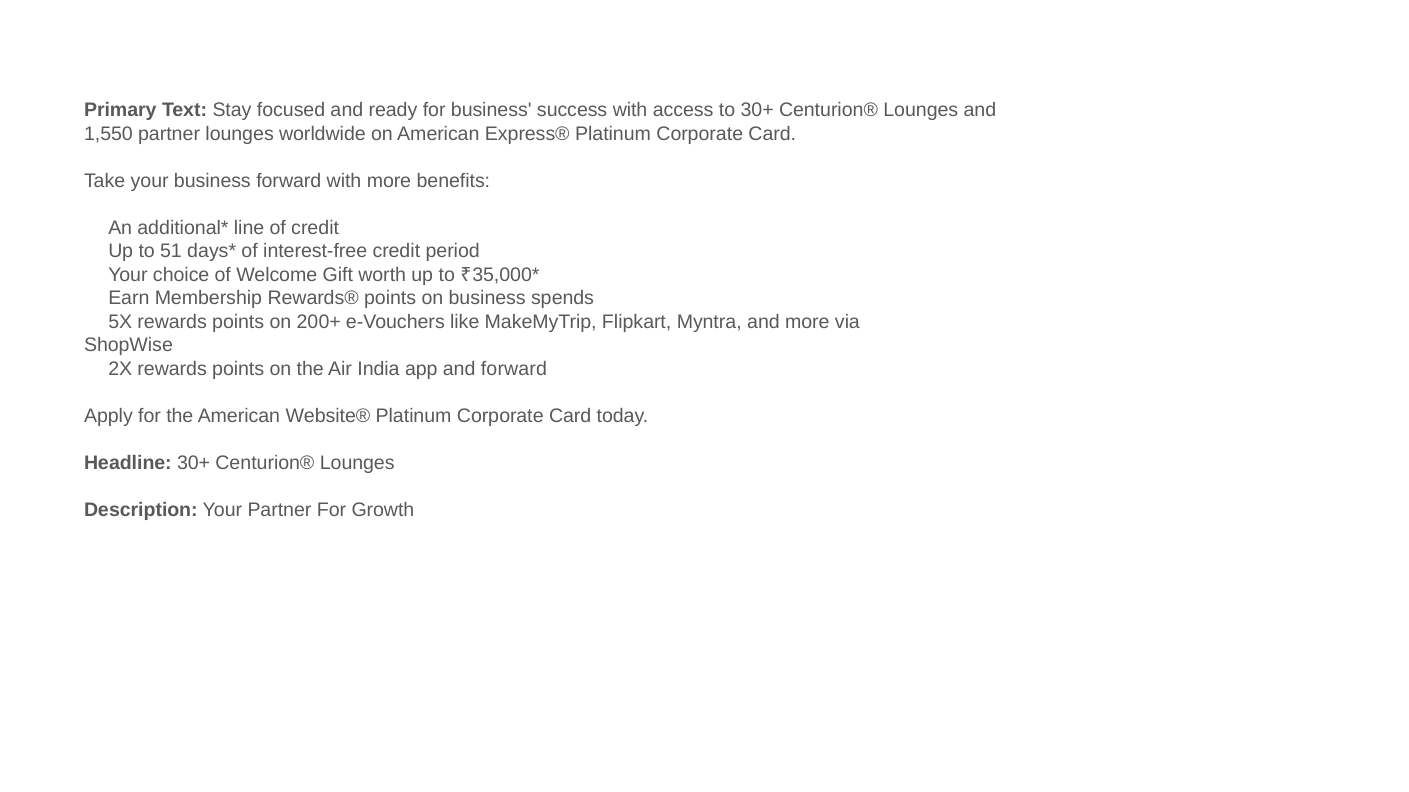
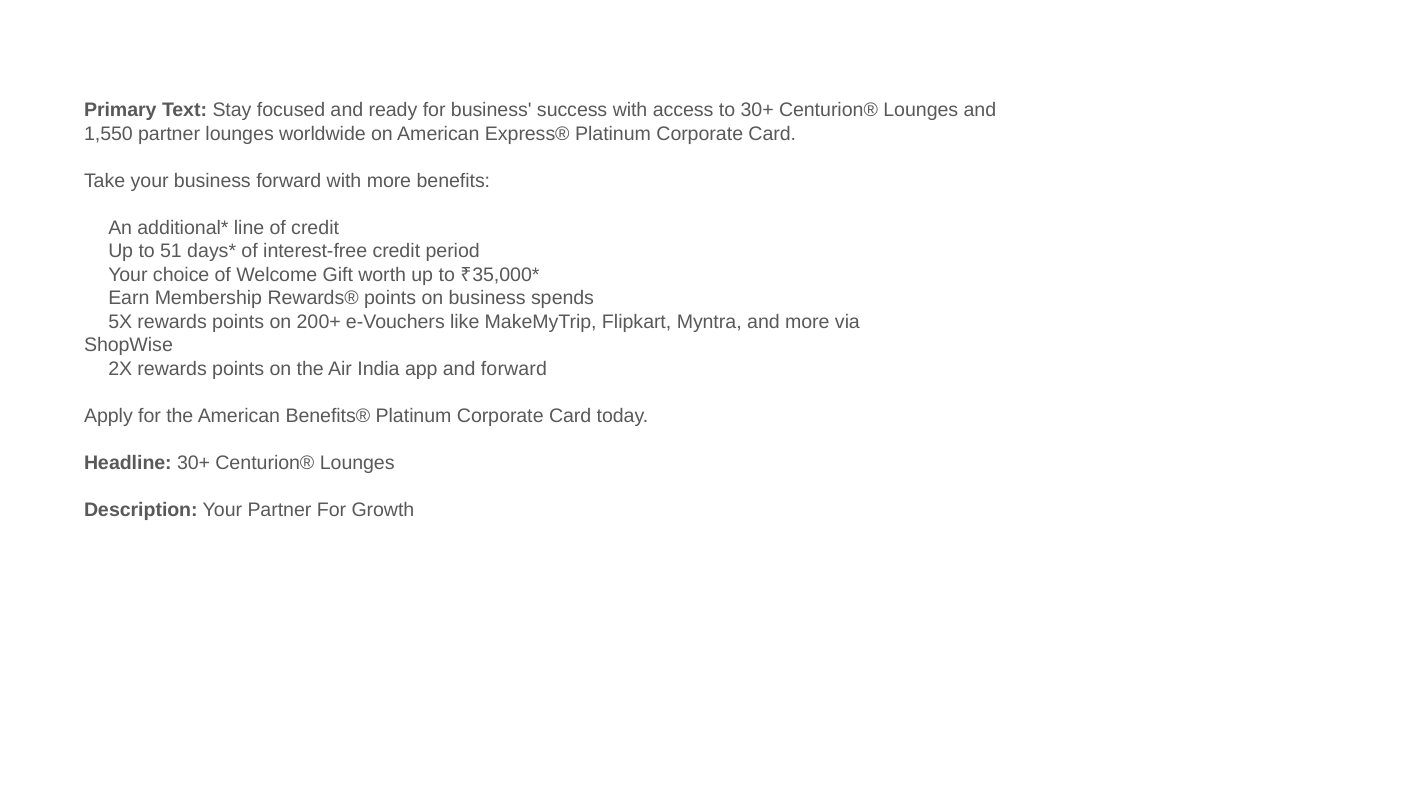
Website®: Website® -> Benefits® (328, 416)
